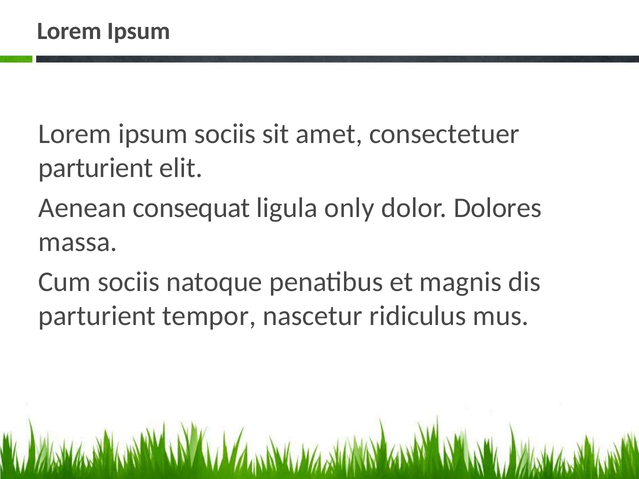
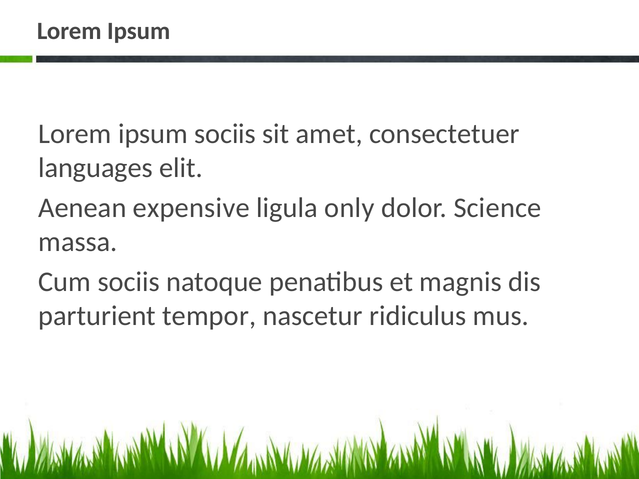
parturient: parturient -> languages (96, 168)
consequat: consequat -> expensive (191, 208)
Dolores: Dolores -> Science (497, 208)
